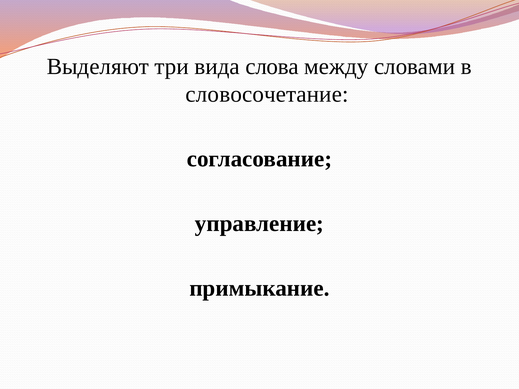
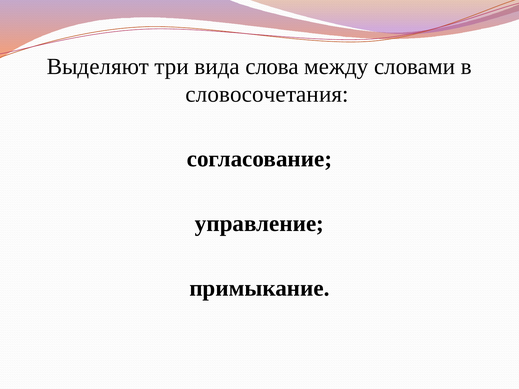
словосочетание: словосочетание -> словосочетания (267, 94)
